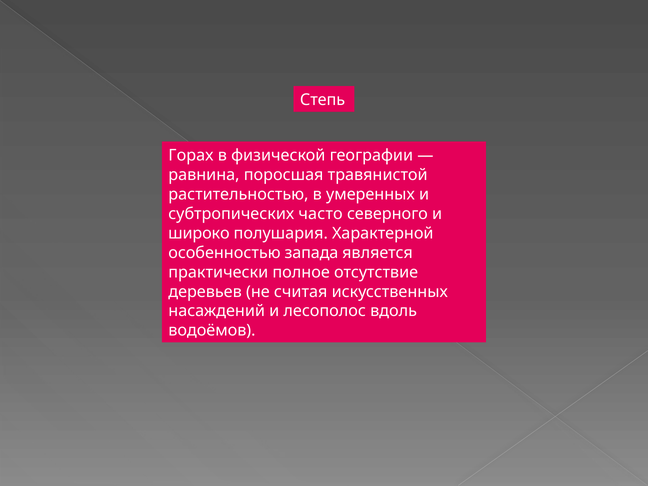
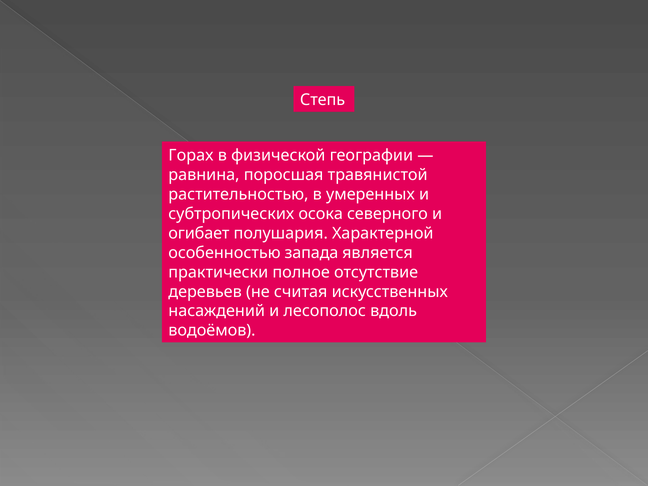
часто: часто -> осока (321, 214)
широко: широко -> огибает (199, 233)
